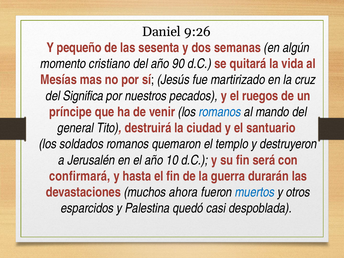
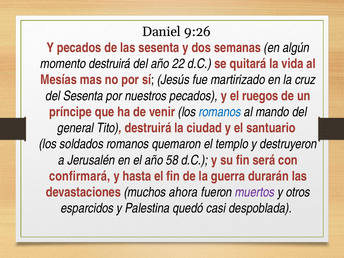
Y pequeño: pequeño -> pecados (79, 48)
momento cristiano: cristiano -> destruirá (110, 64)
90: 90 -> 22 (179, 64)
del Significa: Significa -> Sesenta (83, 96)
10: 10 -> 58 (172, 160)
muertos colour: blue -> purple (255, 192)
